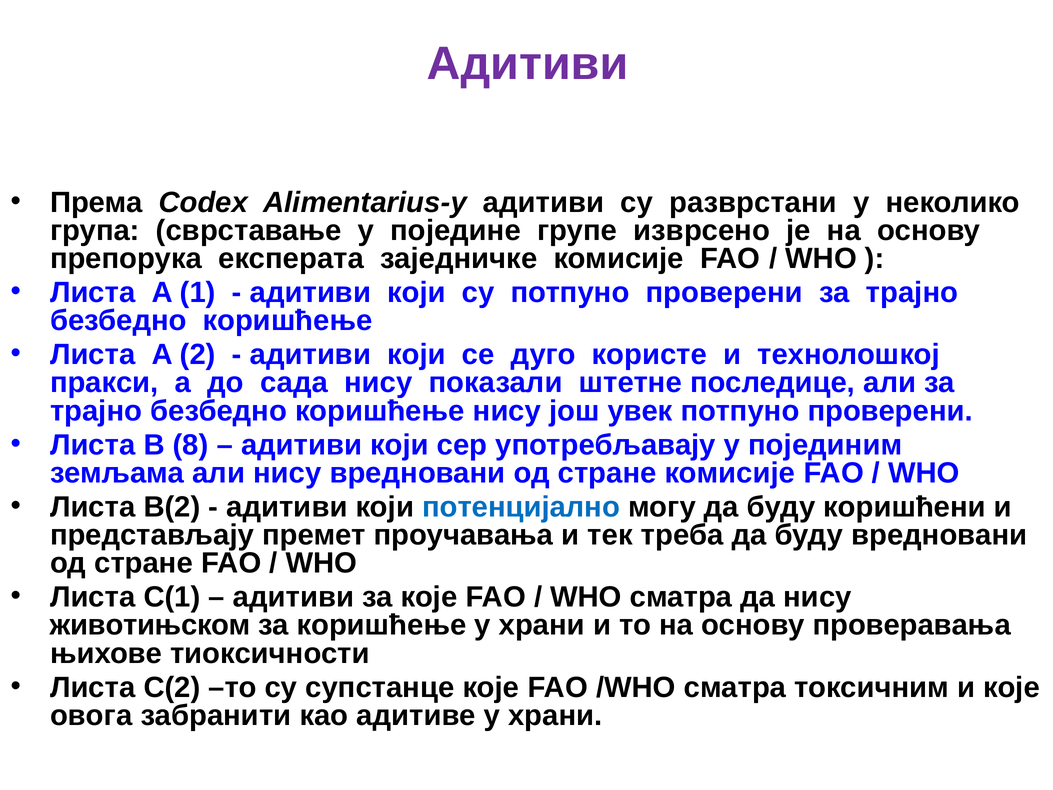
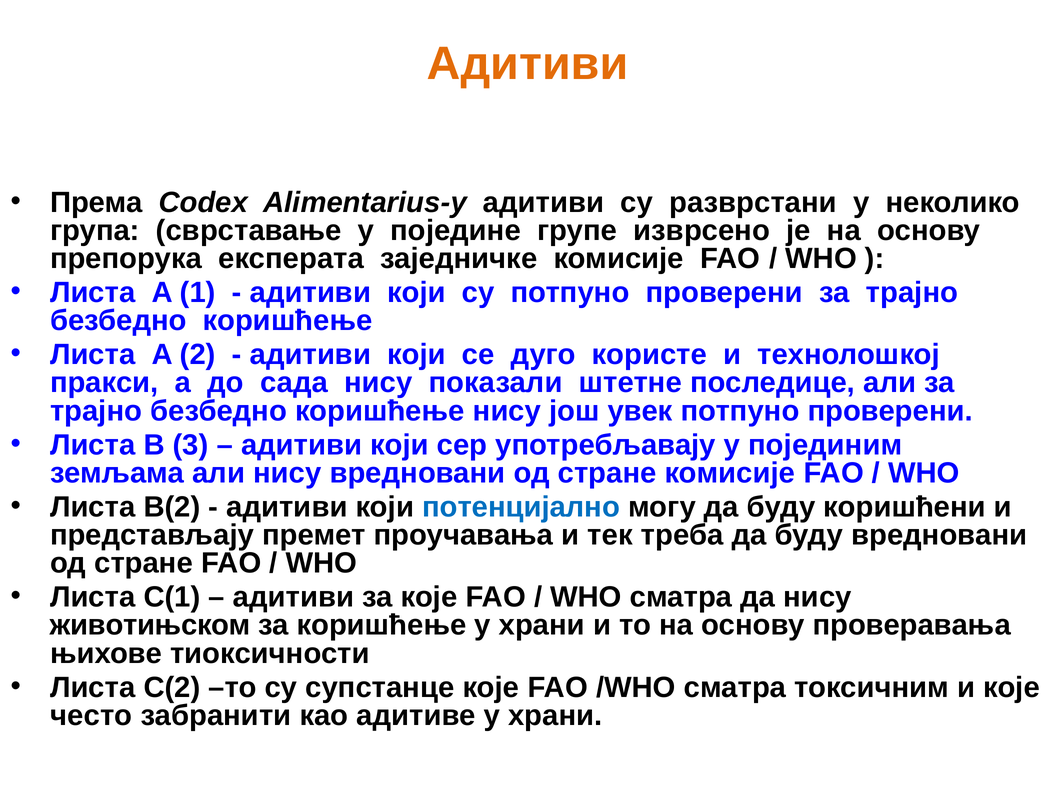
Адитиви colour: purple -> orange (528, 64)
8: 8 -> 3 (191, 445)
овога: овога -> често (91, 715)
